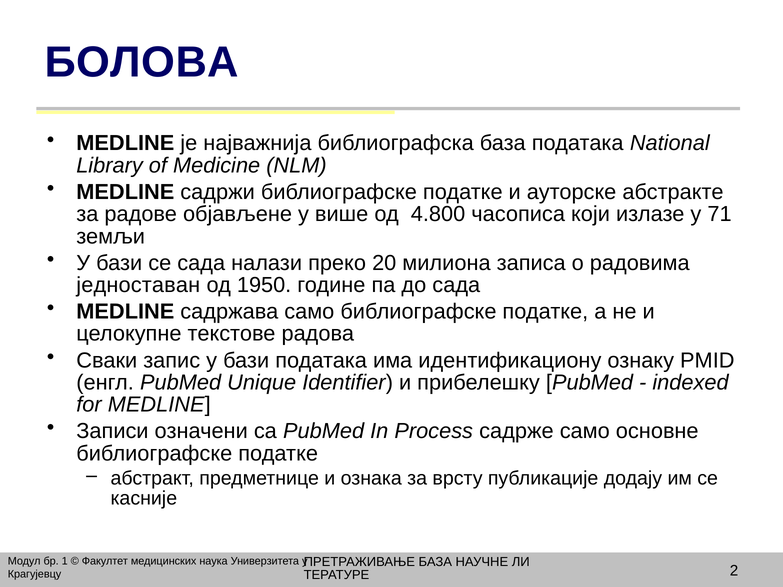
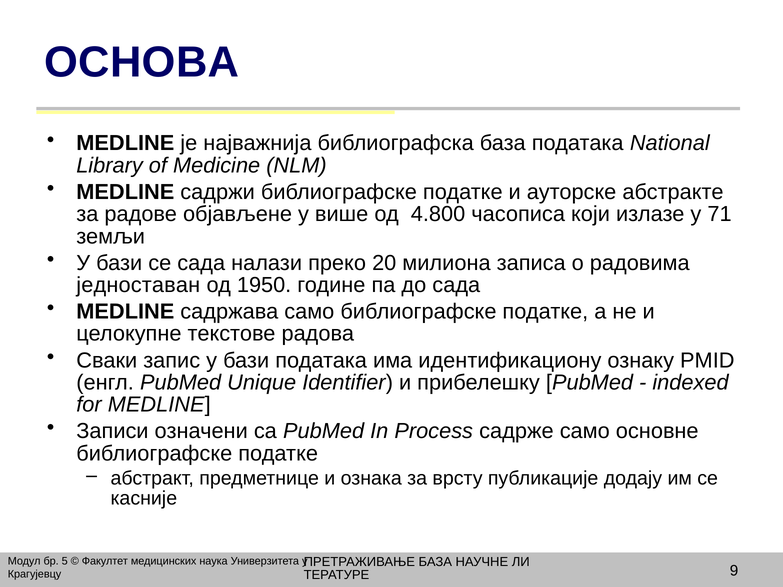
БОЛОВА: БОЛОВА -> ОСНОВА (142, 62)
1: 1 -> 5 (65, 561)
2: 2 -> 9 (734, 571)
